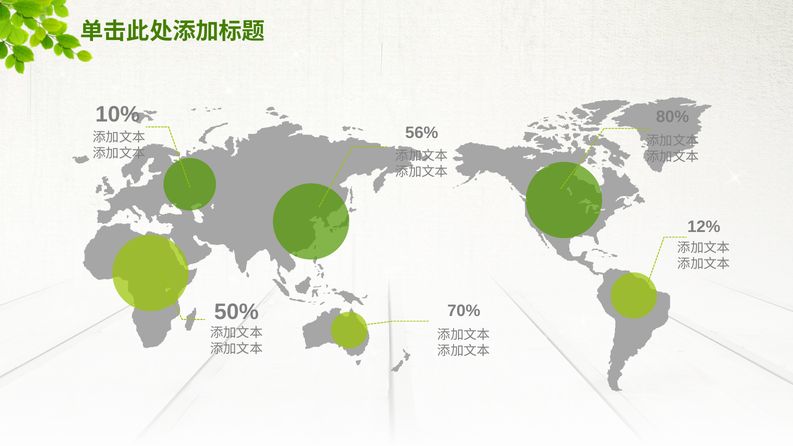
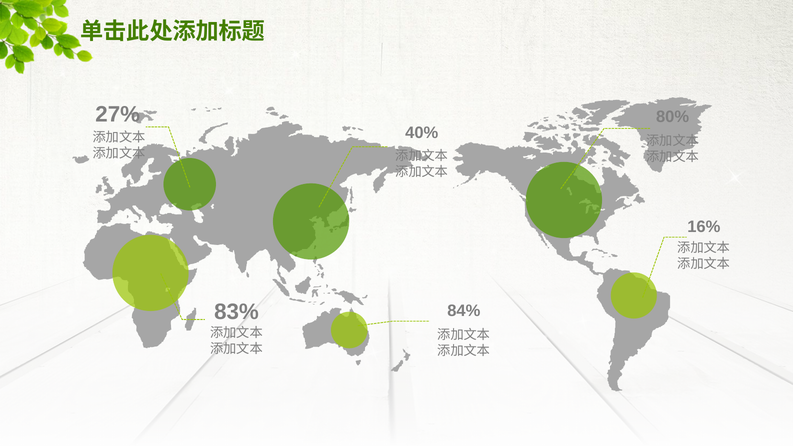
10%: 10% -> 27% (118, 115)
56%: 56% -> 40% (422, 133)
12%: 12% -> 16% (704, 227)
50%: 50% -> 83% (237, 312)
70%: 70% -> 84% (464, 311)
